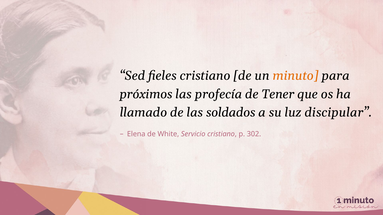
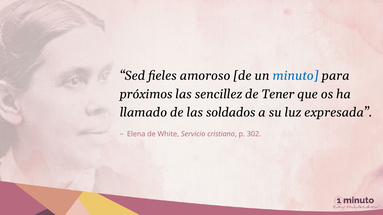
fieles cristiano: cristiano -> amoroso (205, 76)
minuto colour: orange -> blue (296, 76)
profecía: profecía -> sencillez (219, 94)
discipular: discipular -> expresada (338, 113)
